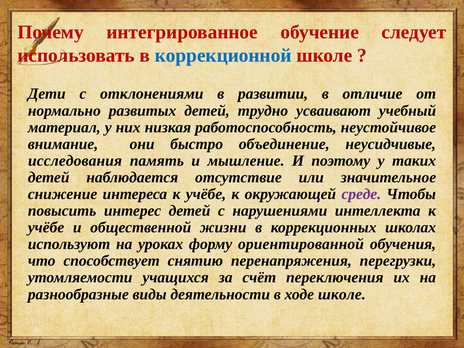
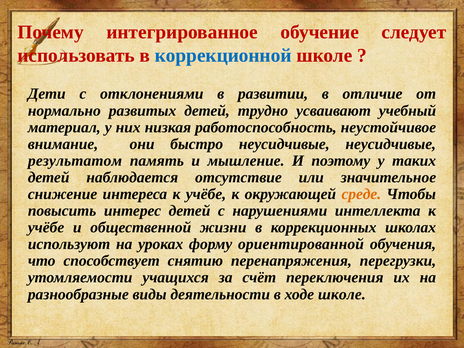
быстро объединение: объединение -> неусидчивые (284, 144)
исследования: исследования -> результатом (75, 161)
среде colour: purple -> orange (361, 194)
